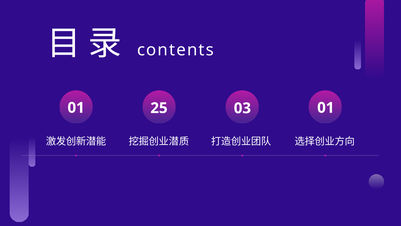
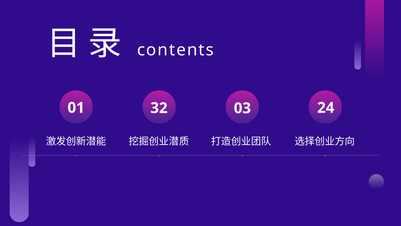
25: 25 -> 32 (159, 108)
03 01: 01 -> 24 (326, 108)
